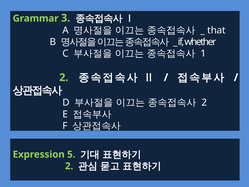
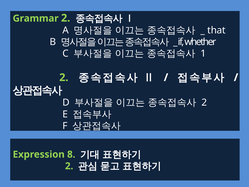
Grammar 3: 3 -> 2 (66, 18)
5: 5 -> 8 (71, 154)
